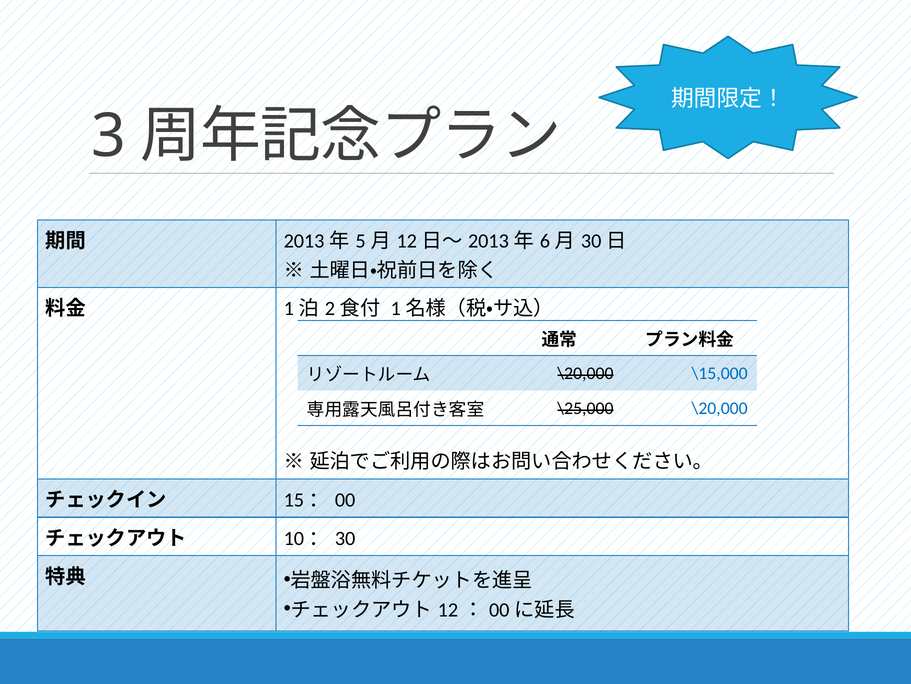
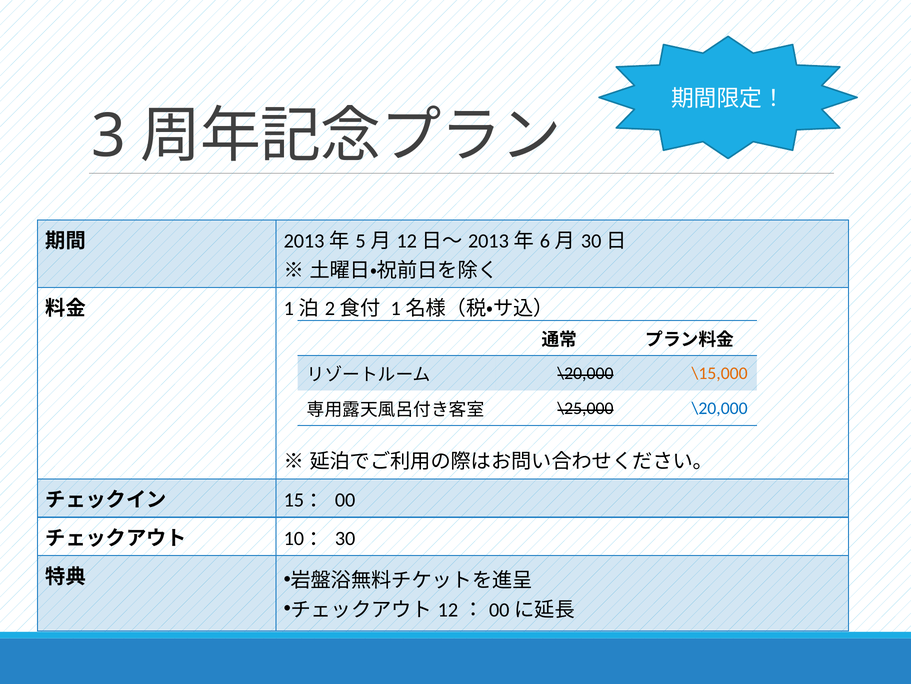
\15,000 colour: blue -> orange (720, 373)
